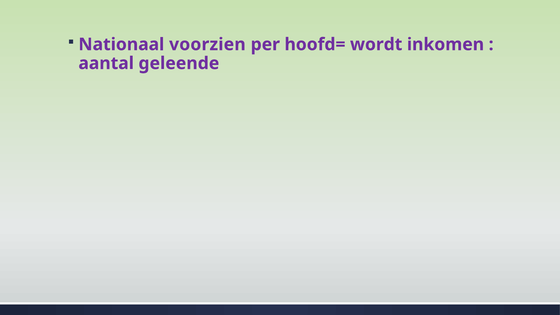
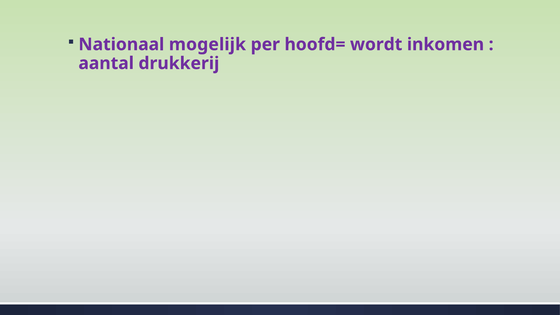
voorzien: voorzien -> mogelijk (207, 44)
geleende: geleende -> drukkerij (179, 63)
